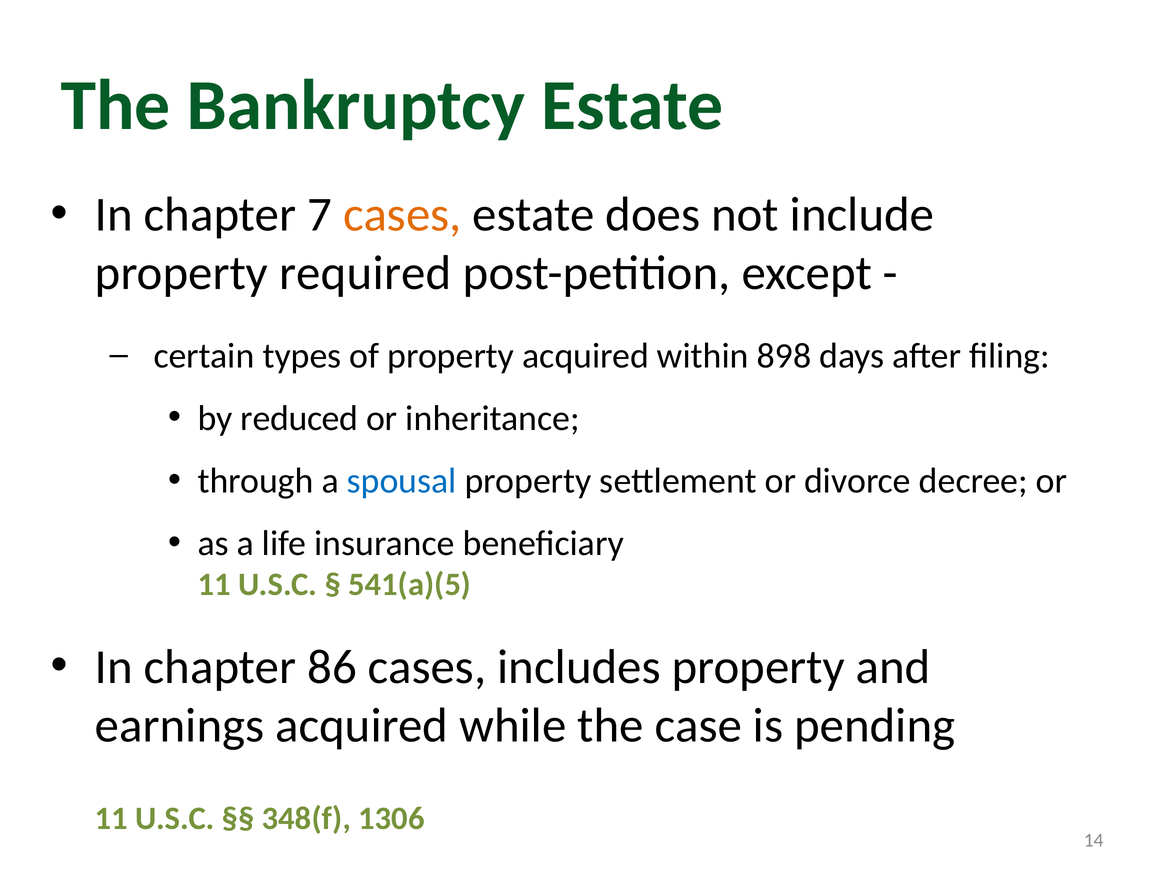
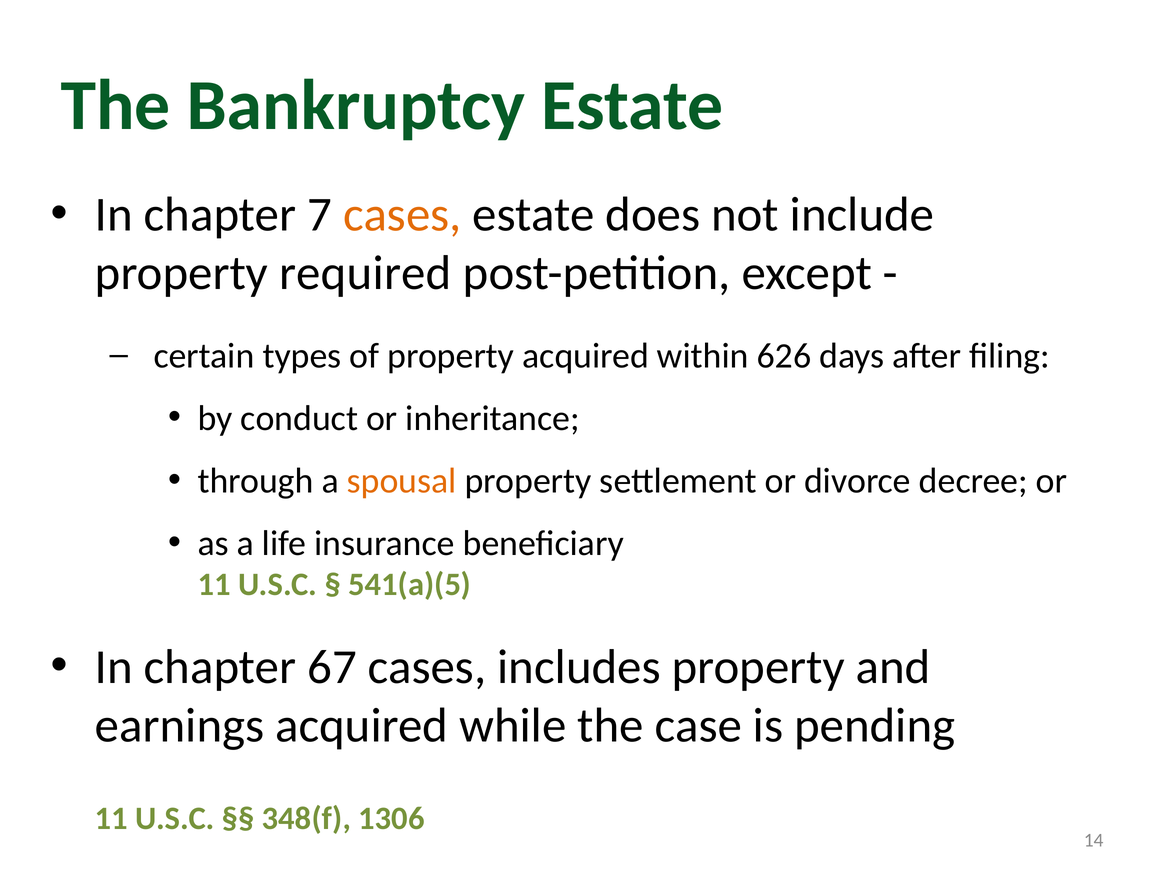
898: 898 -> 626 (784, 356)
reduced: reduced -> conduct (299, 419)
spousal colour: blue -> orange (402, 481)
86: 86 -> 67 (332, 667)
